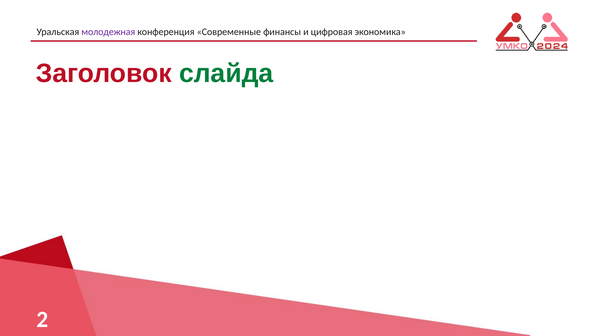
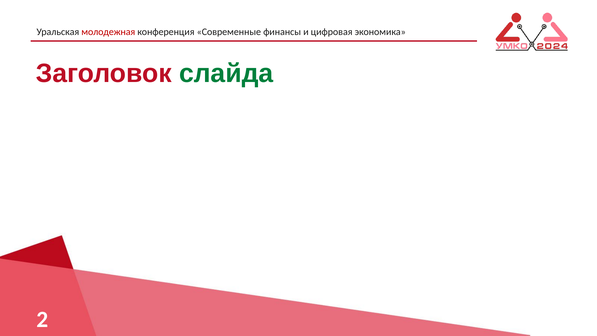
молодежная colour: purple -> red (108, 32)
